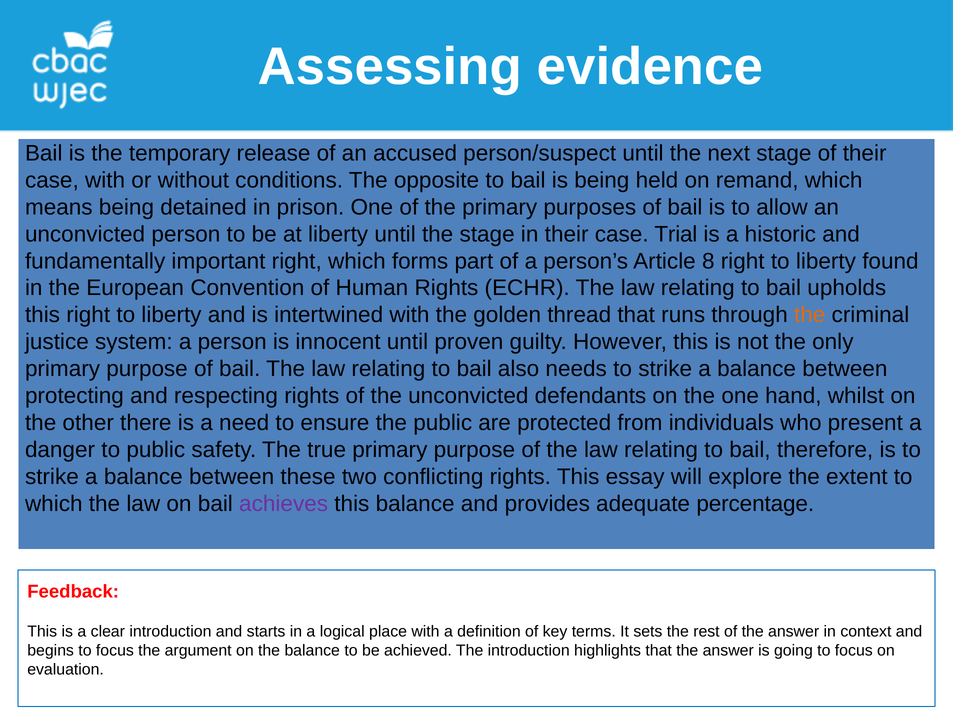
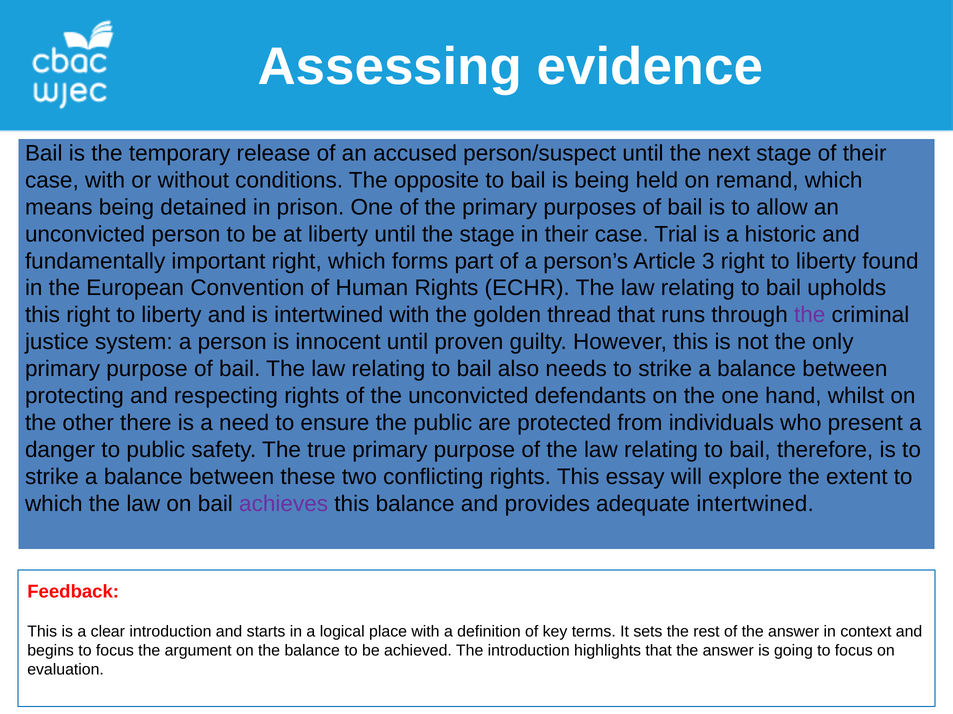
8: 8 -> 3 (708, 261)
the colour: orange -> purple (810, 315)
adequate percentage: percentage -> intertwined (755, 504)
